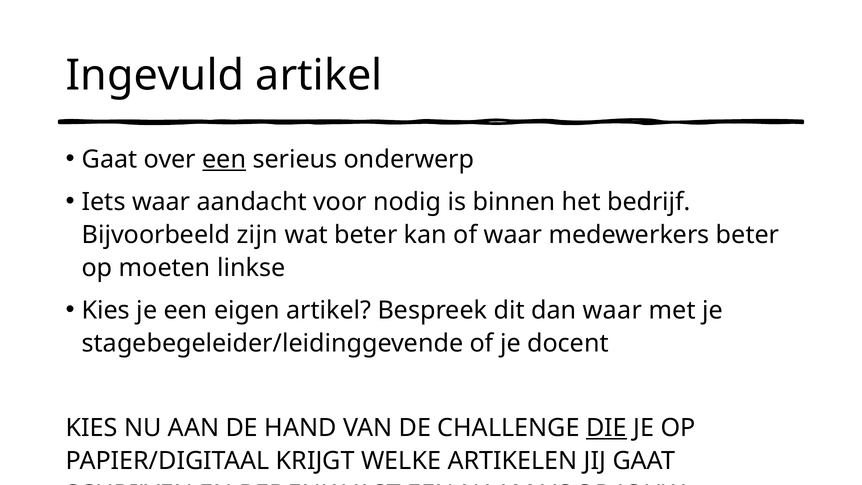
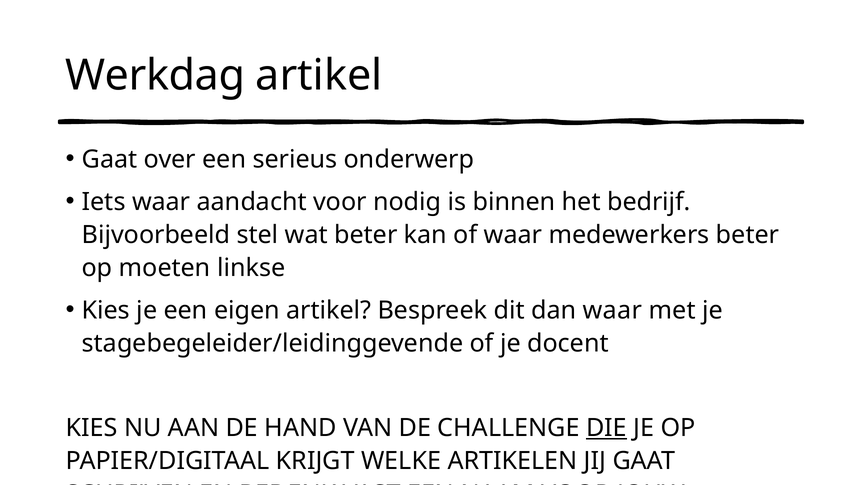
Ingevuld: Ingevuld -> Werkdag (155, 76)
een underline: present -> none (224, 159)
zijn: zijn -> stel (258, 235)
